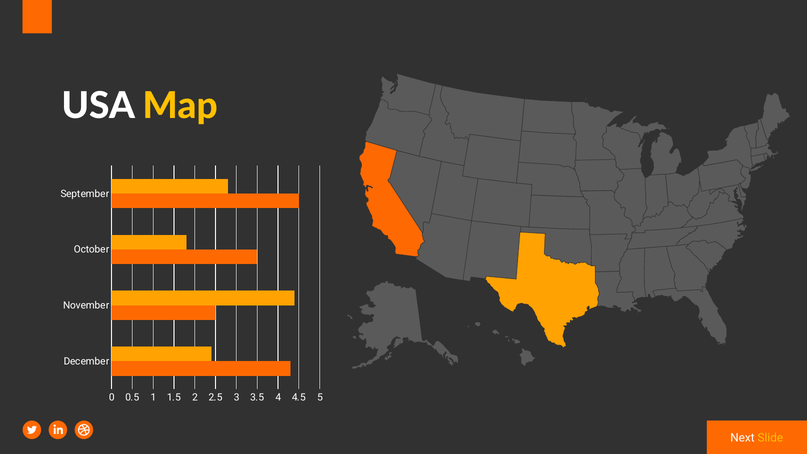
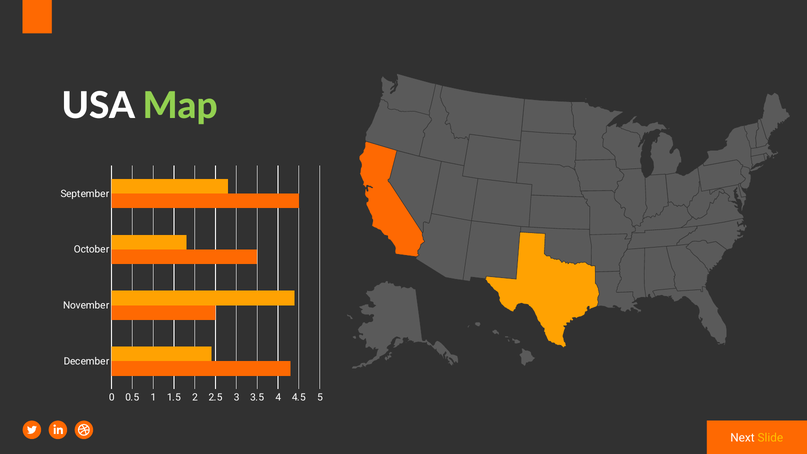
Map colour: yellow -> light green (180, 106)
